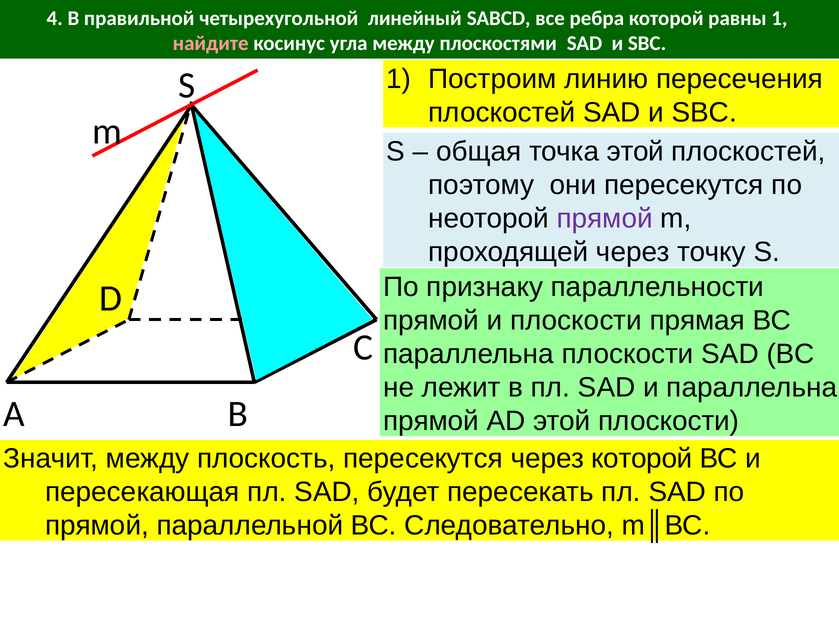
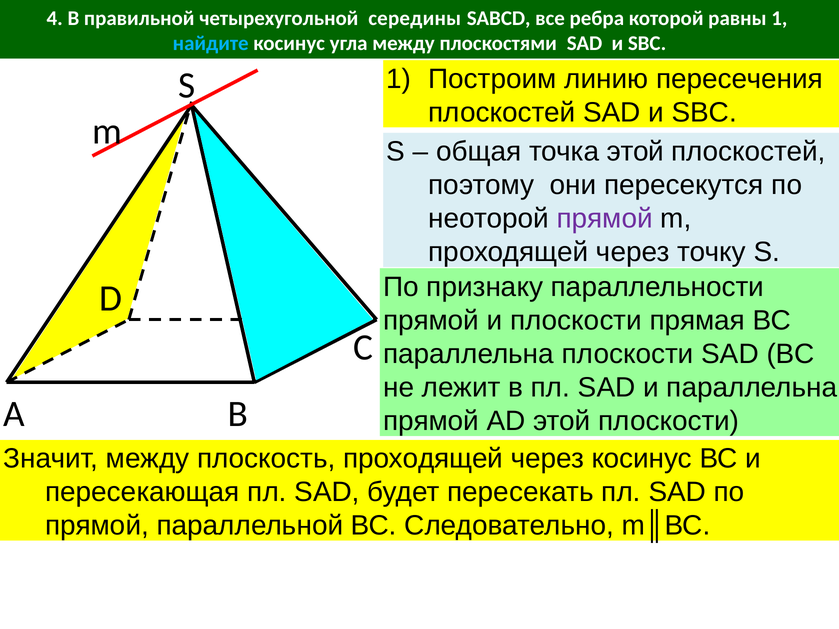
линейный: линейный -> середины (415, 18)
найдите colour: pink -> light blue (211, 43)
плоскость пересекутся: пересекутся -> проходящей (423, 459)
через которой: которой -> косинус (642, 459)
